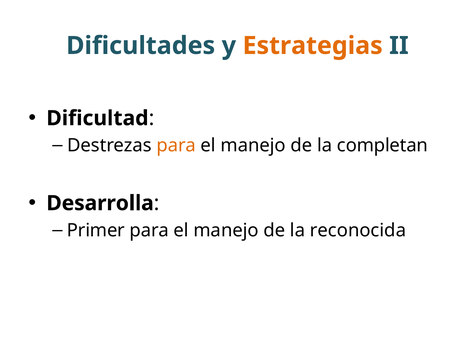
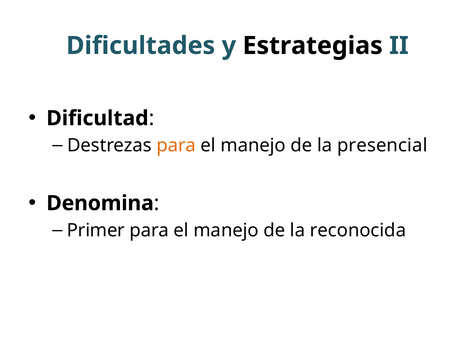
Estrategias colour: orange -> black (313, 46)
completan: completan -> presencial (382, 146)
Desarrolla: Desarrolla -> Denomina (100, 203)
